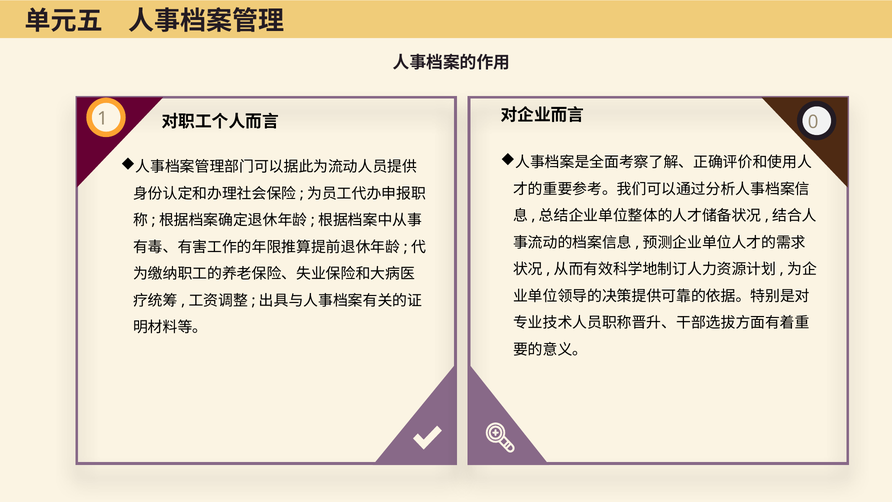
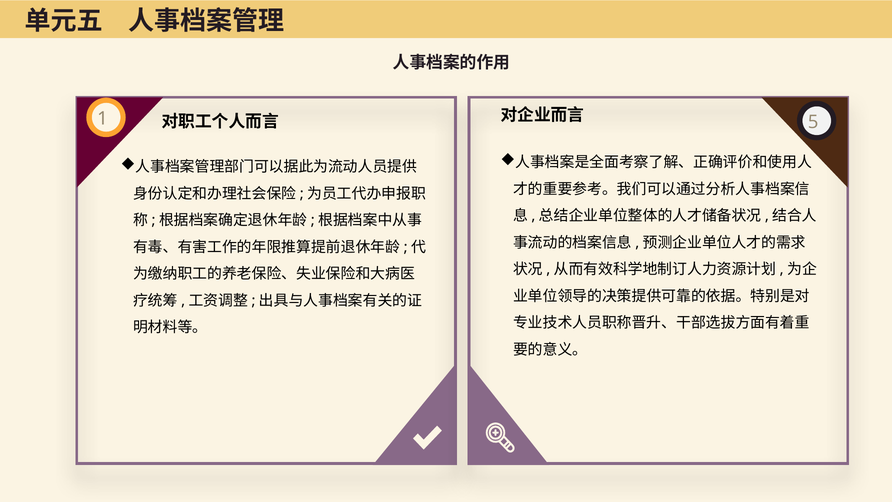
0: 0 -> 5 (813, 122)
